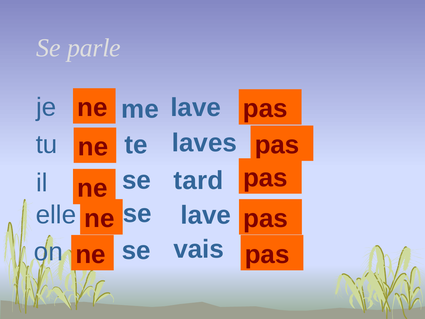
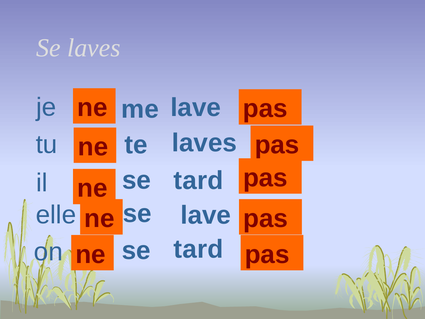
Se parle: parle -> laves (94, 48)
vais: vais -> tard (199, 249)
